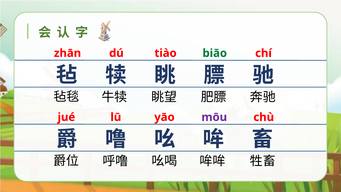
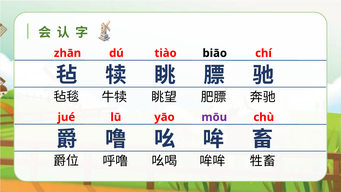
biāo colour: green -> black (215, 53)
